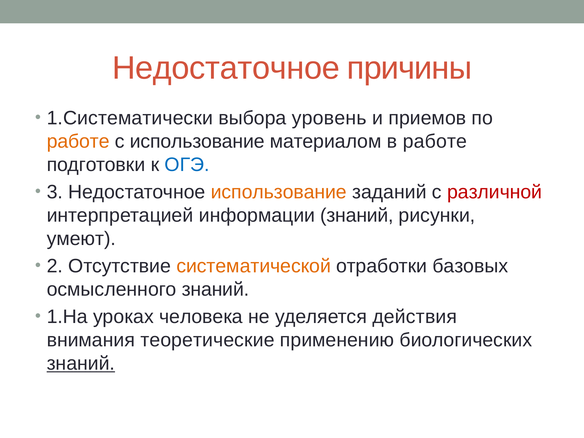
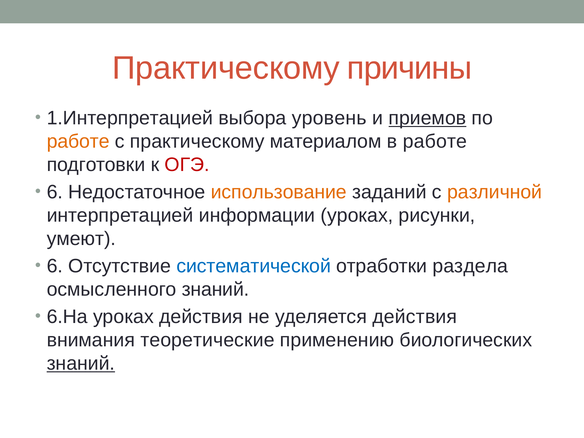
Недостаточное: Недостаточное -> Практическому (226, 68)
1.Систематически: 1.Систематически -> 1.Интерпретацией (130, 118)
приемов underline: none -> present (427, 118)
с использование: использование -> практическому (197, 142)
ОГЭ colour: blue -> red (187, 165)
3: 3 -> 6 (55, 192)
различной colour: red -> orange (495, 192)
информации знаний: знаний -> уроках (357, 215)
2: 2 -> 6 (55, 266)
систематической colour: orange -> blue (254, 266)
базовых: базовых -> раздела (470, 266)
1.На: 1.На -> 6.На (67, 317)
уроках человека: человека -> действия (201, 317)
